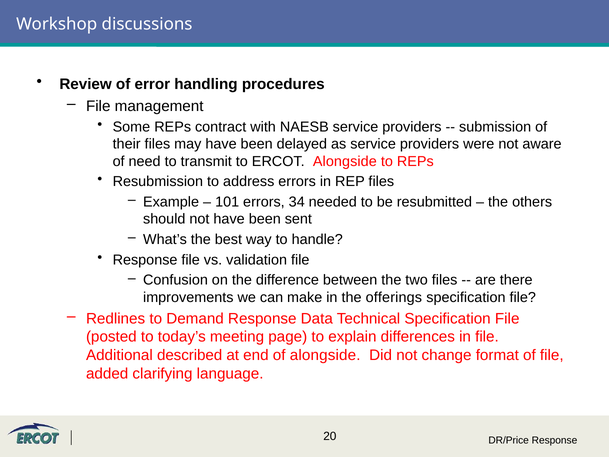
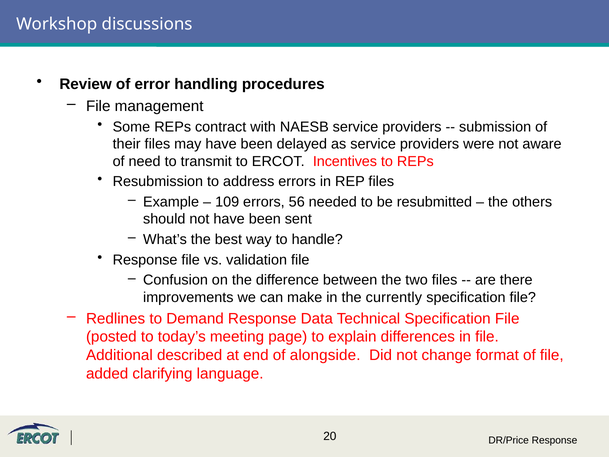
ERCOT Alongside: Alongside -> Incentives (345, 161)
101: 101 -> 109 (227, 202)
34: 34 -> 56 (297, 202)
offerings: offerings -> currently (394, 297)
